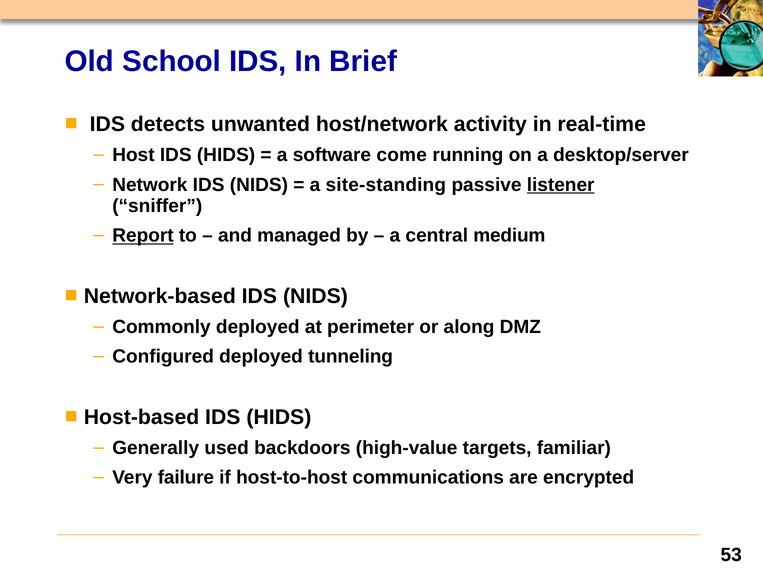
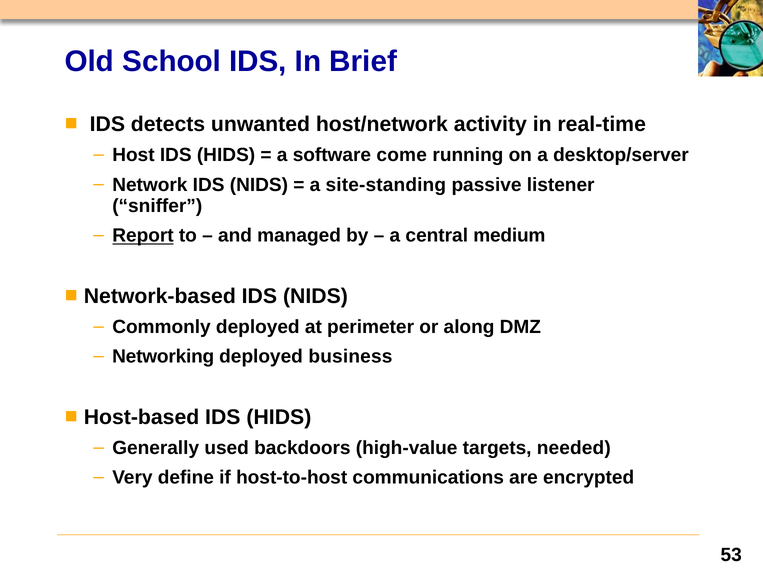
listener underline: present -> none (561, 184)
Configured: Configured -> Networking (163, 356)
tunneling: tunneling -> business (350, 356)
familiar: familiar -> needed (574, 447)
failure: failure -> define (186, 477)
